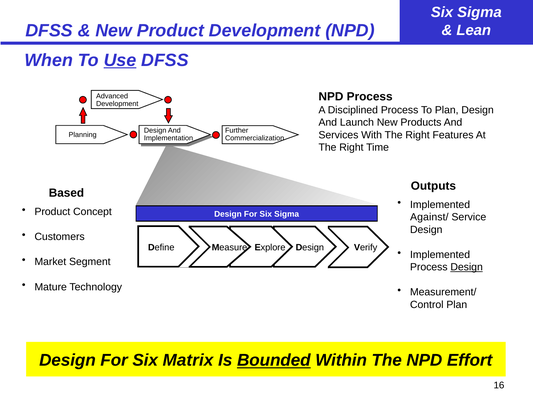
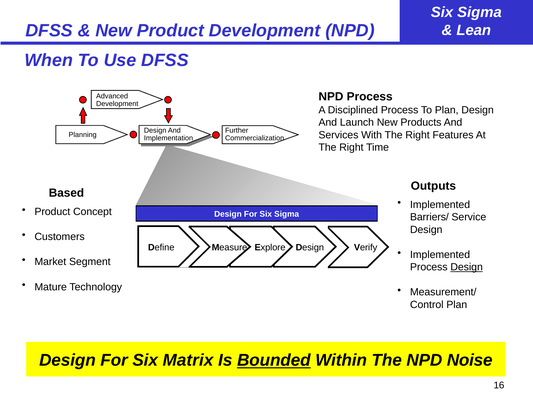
Use underline: present -> none (120, 60)
Against/: Against/ -> Barriers/ (429, 217)
Effort: Effort -> Noise (470, 360)
